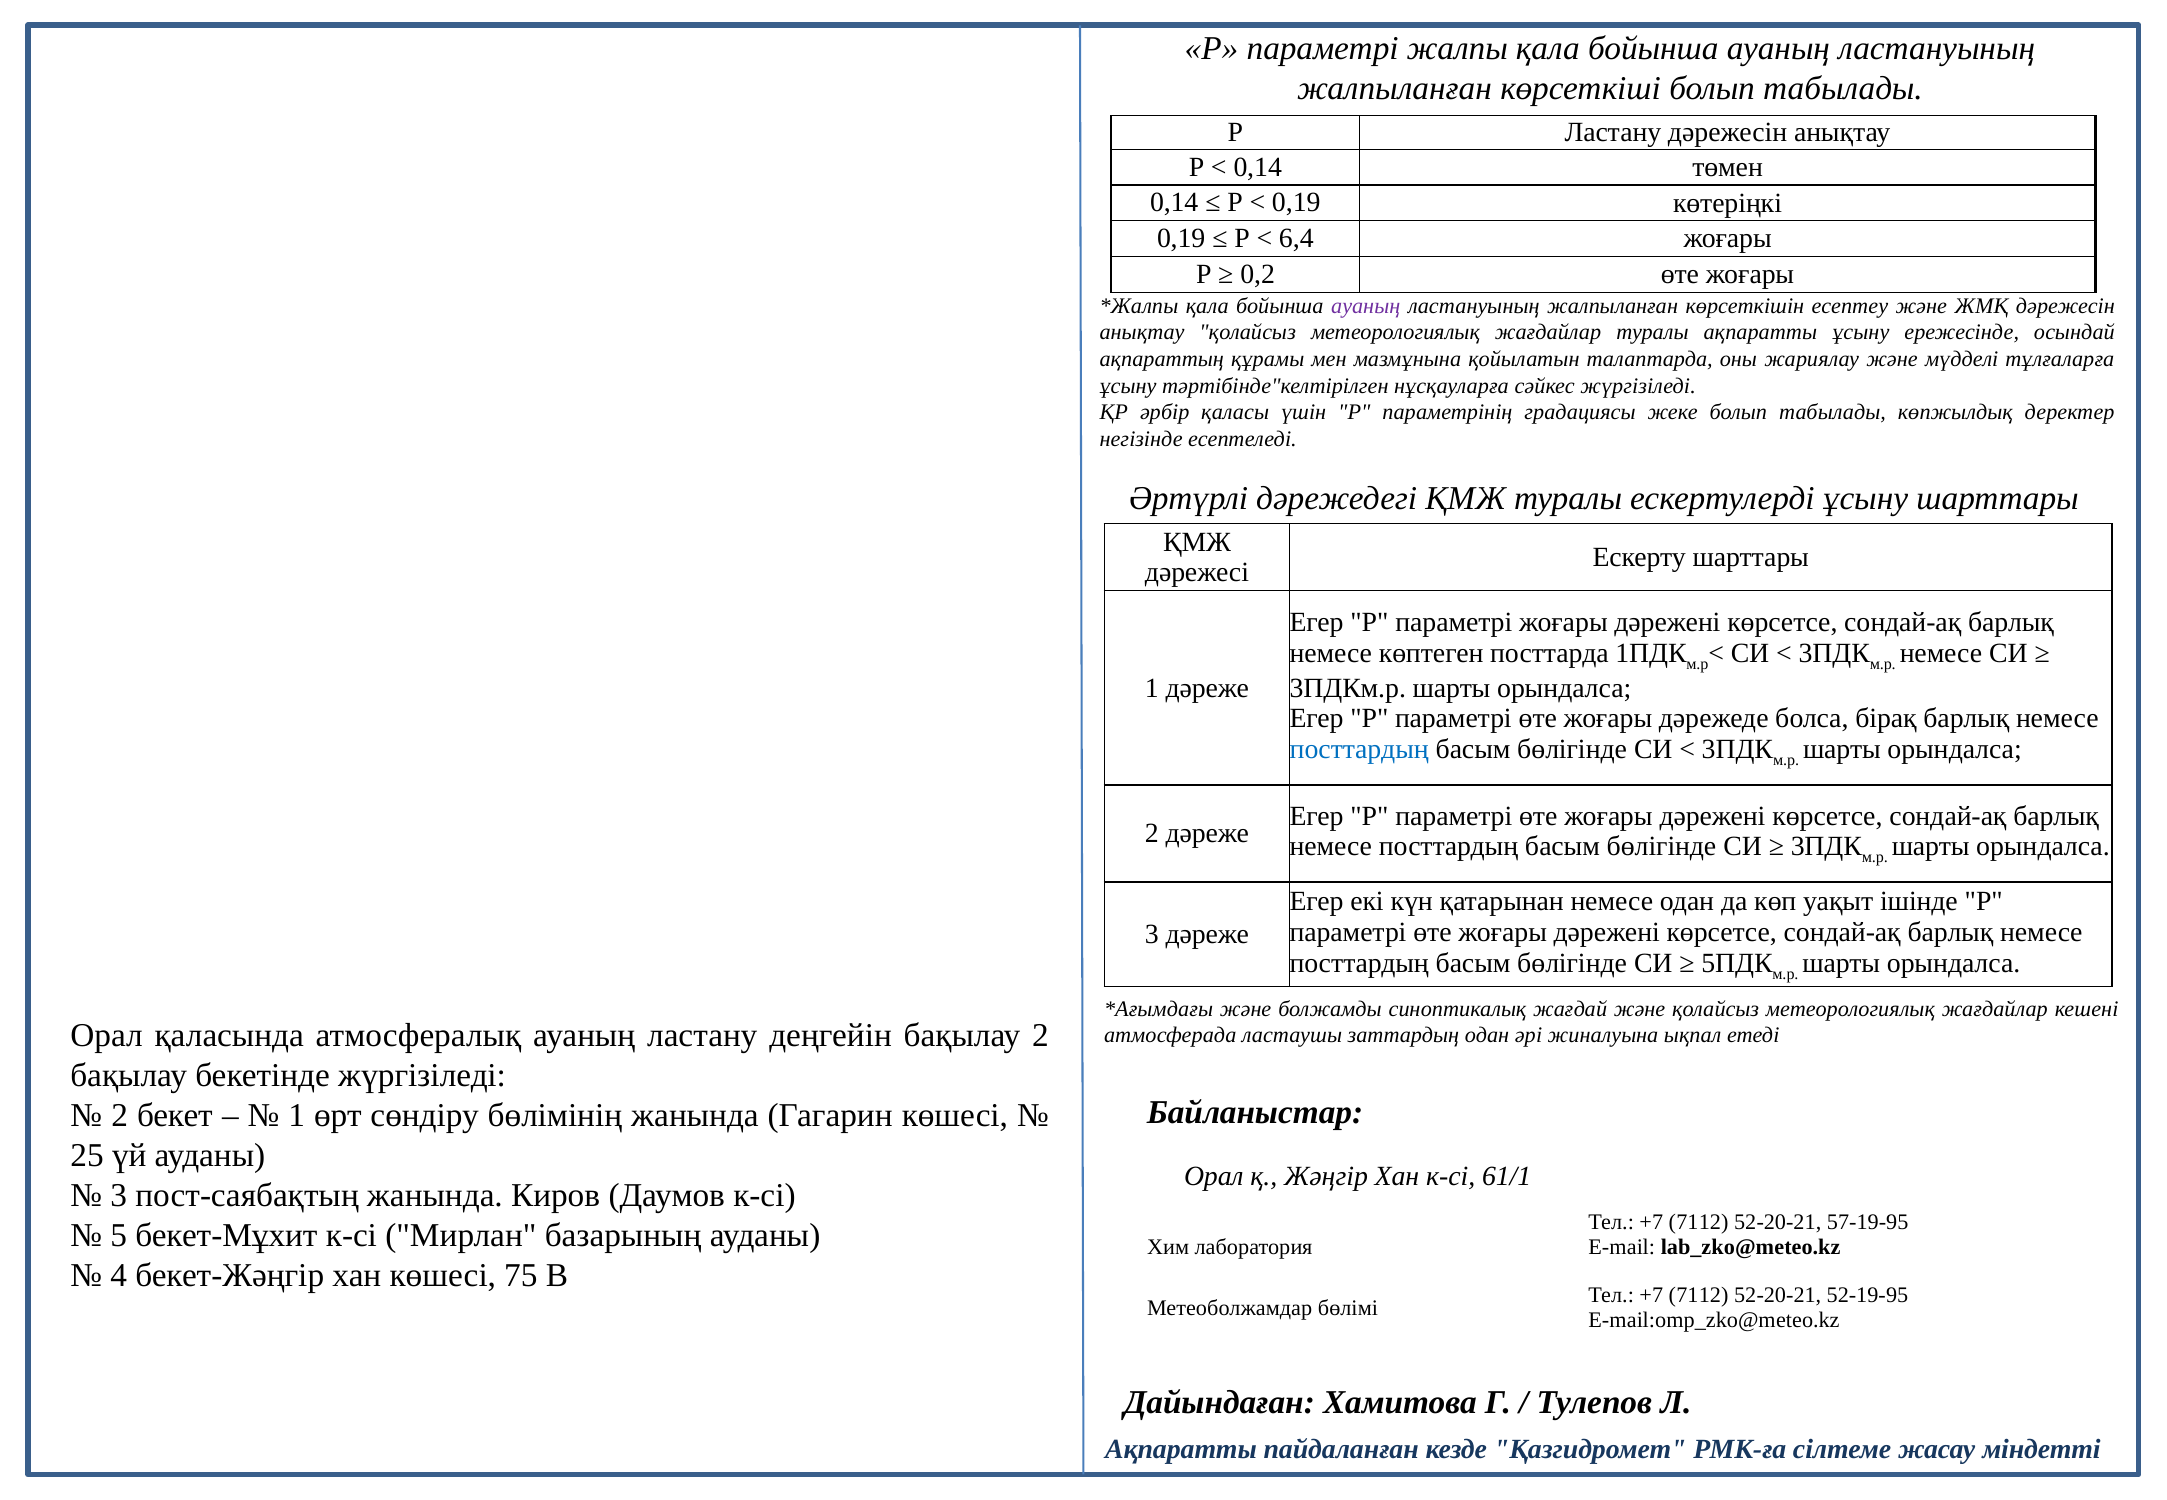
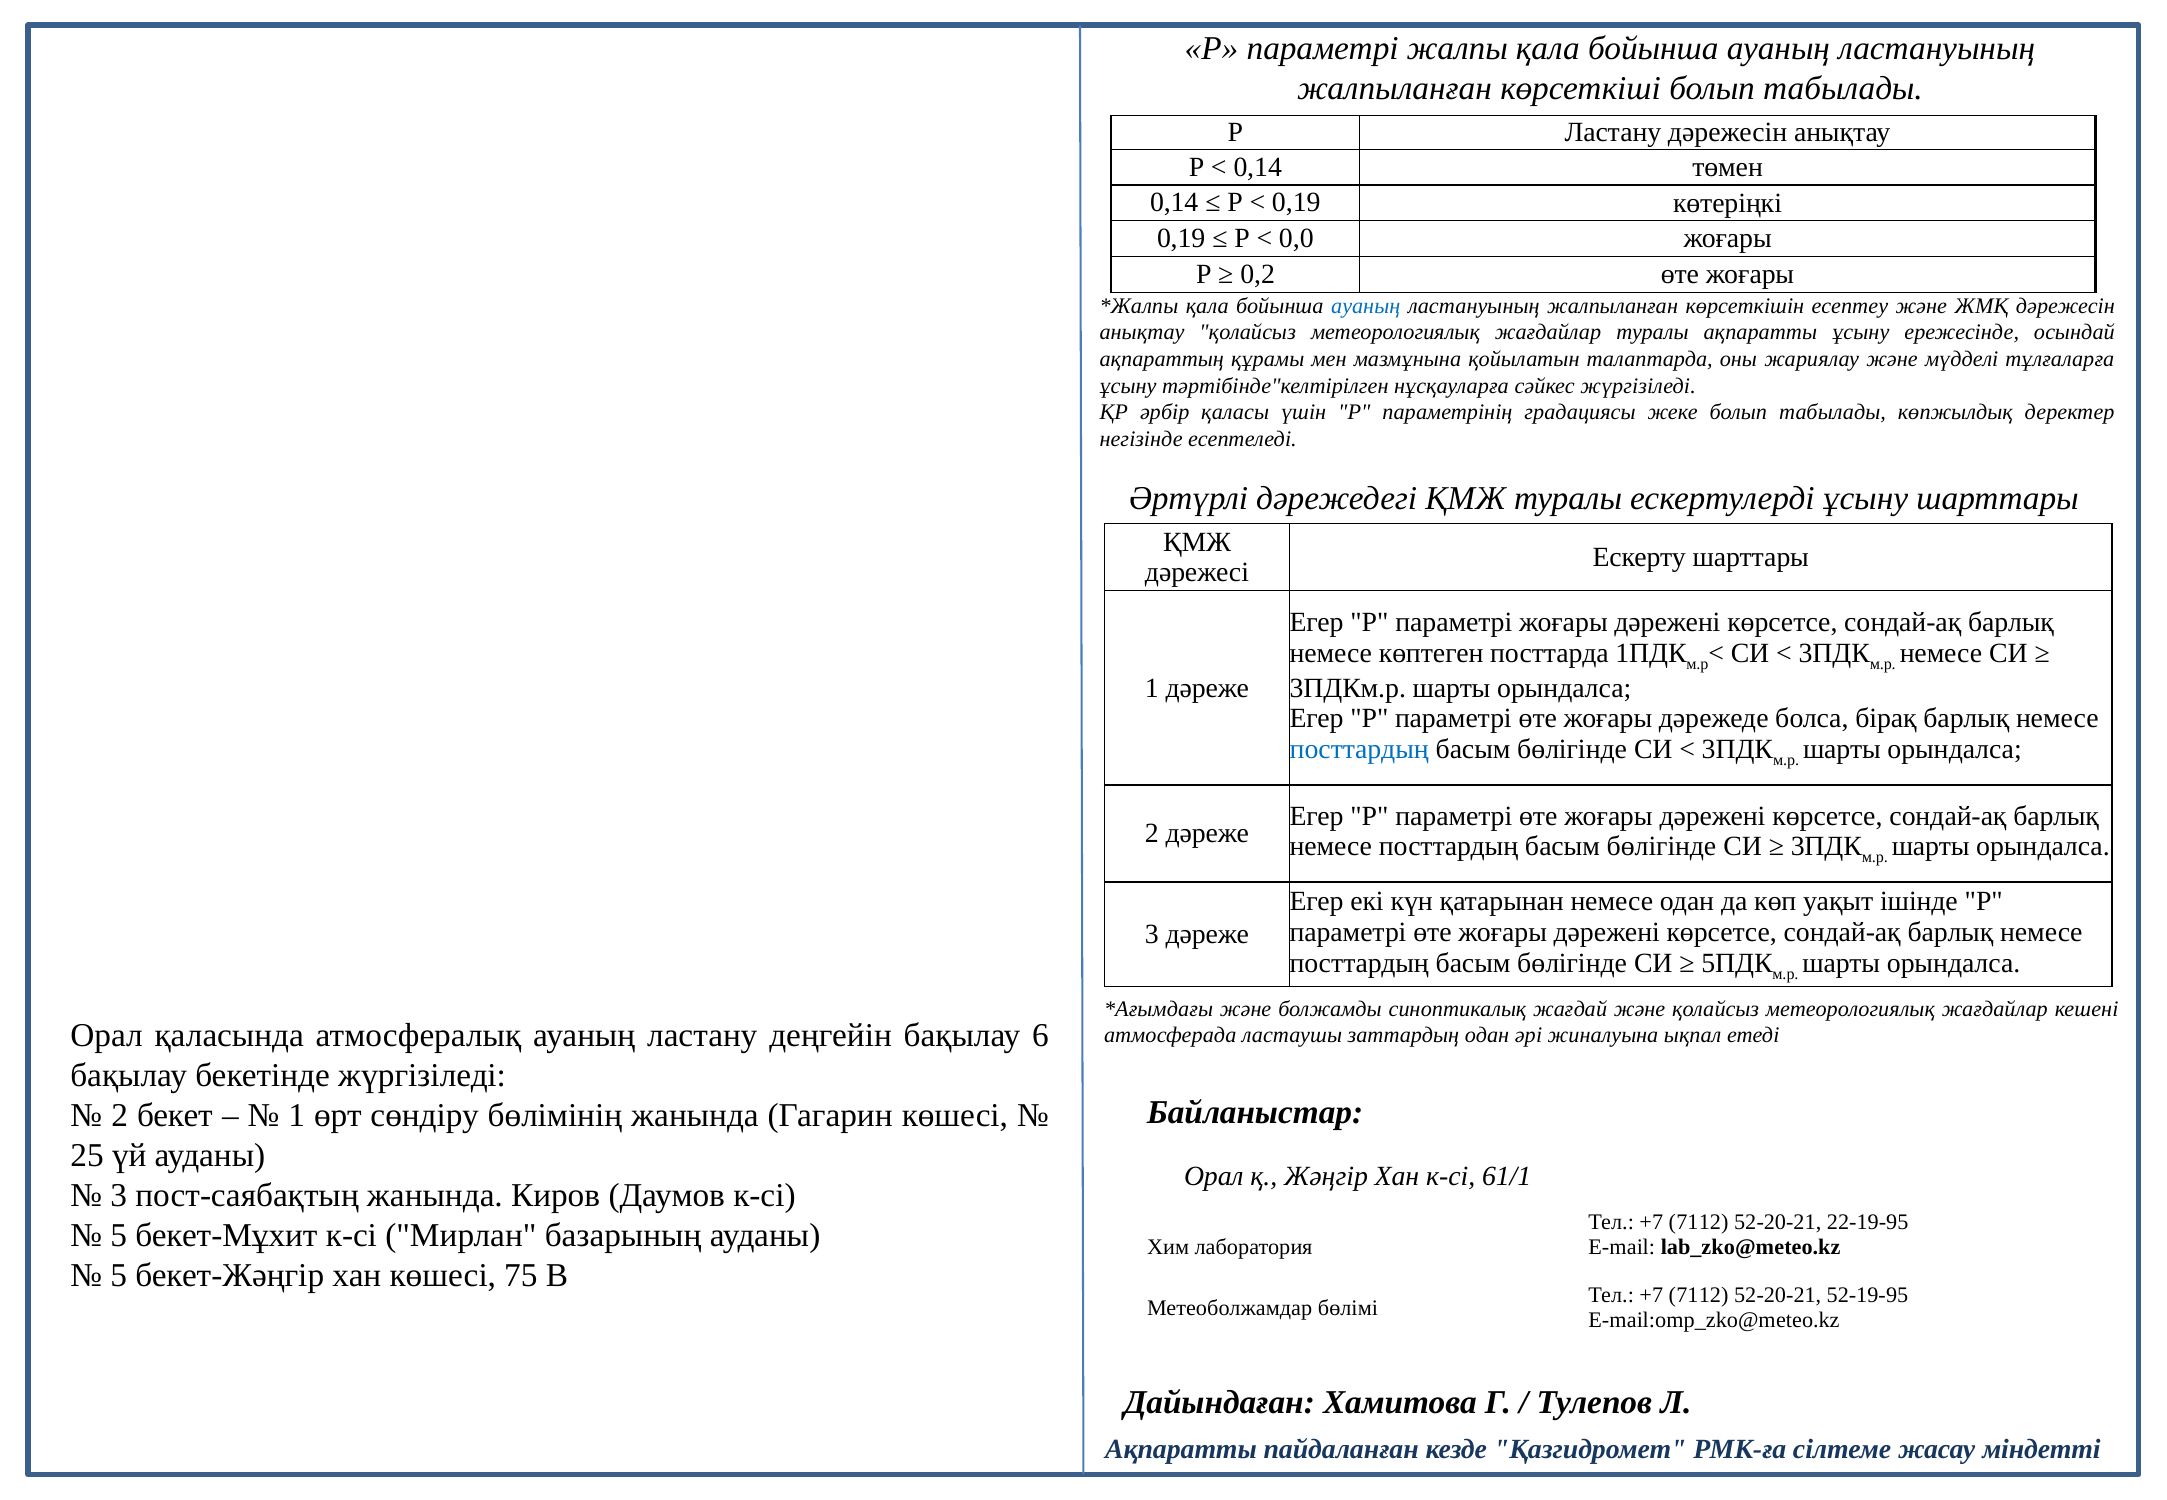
6,4: 6,4 -> 0,0 (1296, 238)
ауаның colour: purple -> blue (1366, 306)
бақылау 2: 2 -> 6 (1040, 1036)
57-19-95: 57-19-95 -> 22-19-95 (1868, 1222)
4: 4 -> 5 (119, 1276)
